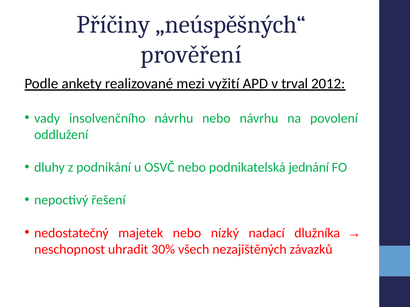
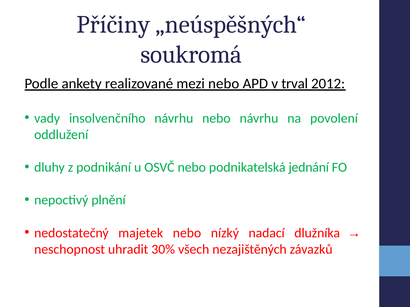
prověření: prověření -> soukromá (191, 55)
mezi vyžití: vyžití -> nebo (224, 84)
řešení: řešení -> plnění (109, 200)
